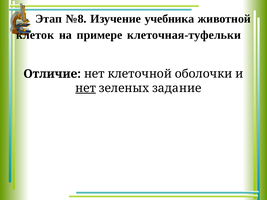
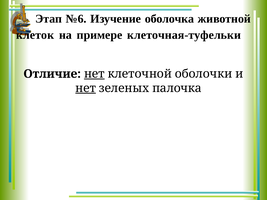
№8: №8 -> №6 (76, 19)
учебника: учебника -> оболочка (169, 19)
нет underline: none -> present (94, 74)
задание: задание -> палочка (177, 88)
